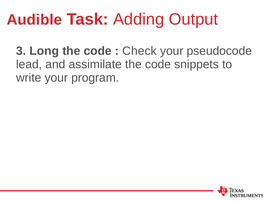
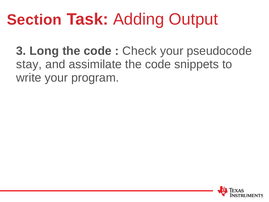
Audible: Audible -> Section (34, 20)
lead: lead -> stay (29, 64)
